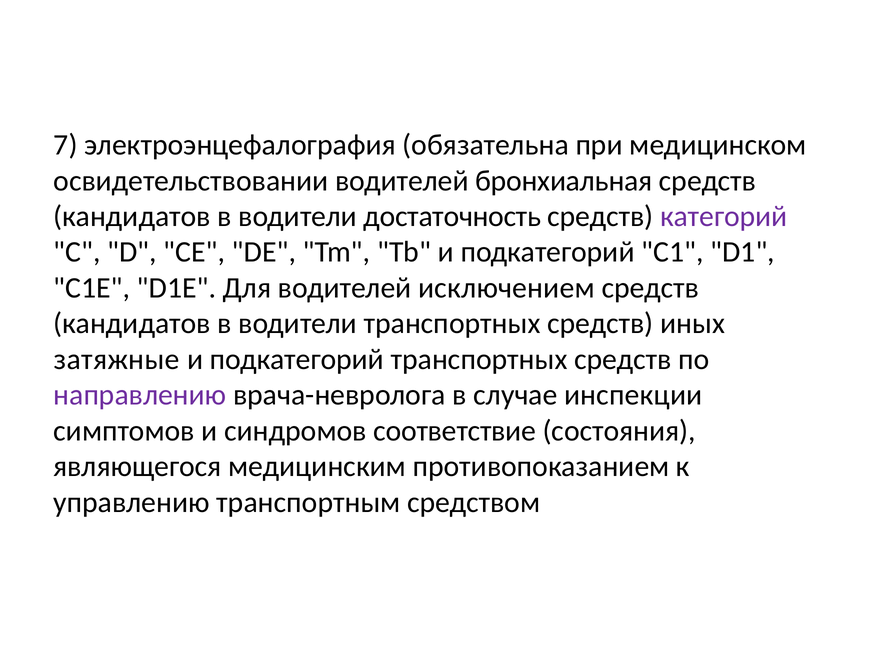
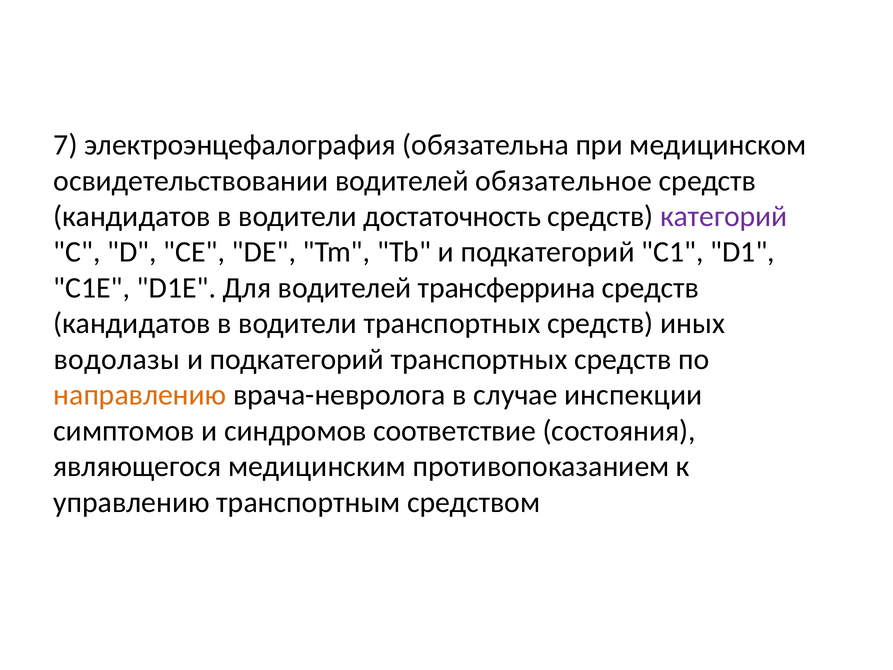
бронхиальная: бронхиальная -> обязательное (564, 181)
исключением: исключением -> трансферрина (507, 288)
затяжные: затяжные -> водолазы (117, 359)
направлению colour: purple -> orange (140, 395)
